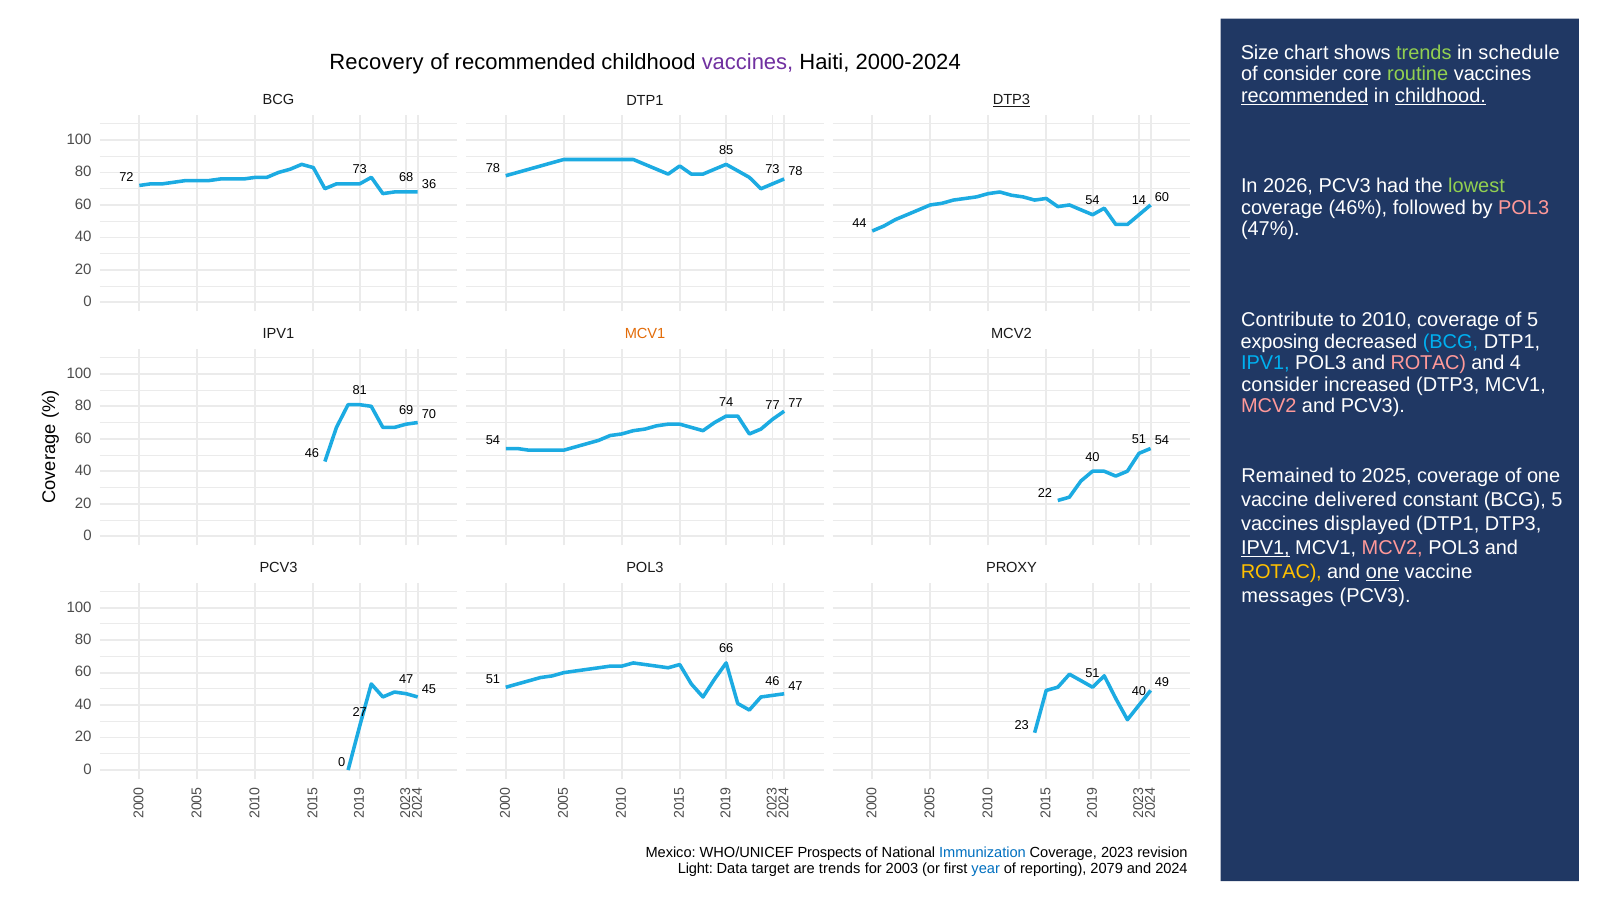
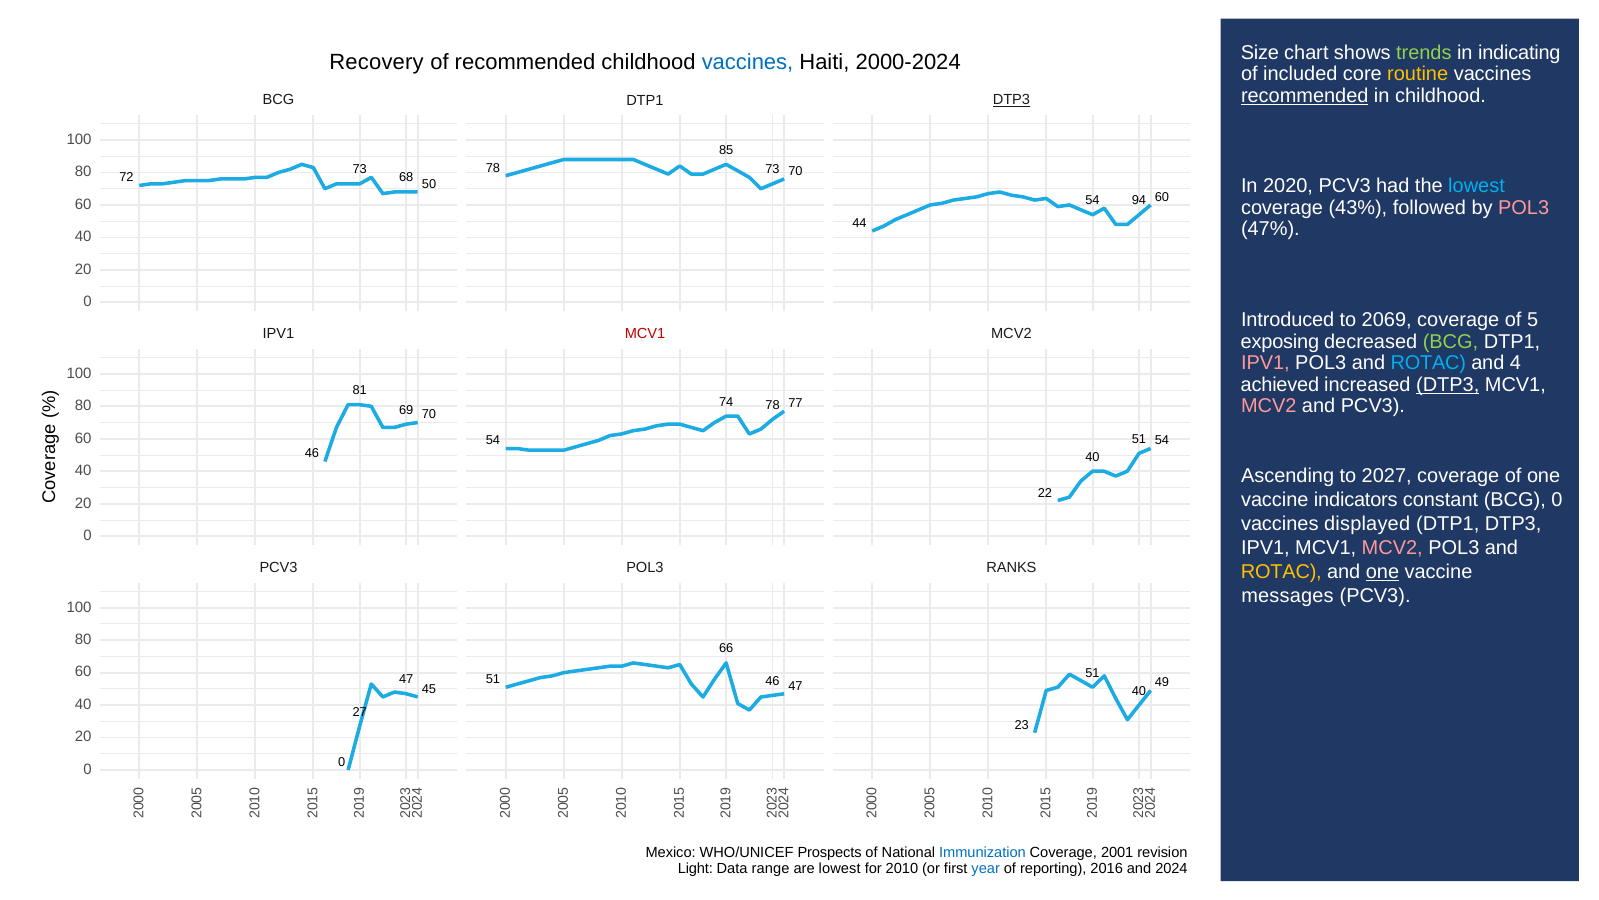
schedule: schedule -> indicating (1519, 53)
vaccines colour: purple -> blue (748, 62)
of consider: consider -> included (1300, 74)
routine colour: light green -> yellow (1418, 74)
childhood underline: present -> none (1441, 96)
78 78: 78 -> 70 (796, 171)
36: 36 -> 50 (429, 184)
2026: 2026 -> 2020 (1288, 186)
lowest colour: light green -> light blue (1477, 186)
14: 14 -> 94 (1139, 200)
46%: 46% -> 43% (1358, 208)
Contribute: Contribute -> Introduced (1288, 320)
2010: 2010 -> 2069 (1387, 320)
MCV1 colour: orange -> red (645, 334)
BCG colour: light blue -> light green (1450, 341)
IPV1 colour: light blue -> pink (1265, 363)
ROTAC colour: pink -> light blue (1428, 363)
consider: consider -> achieved (1280, 384)
DTP3 underline: none -> present (1448, 384)
74 77: 77 -> 78 (773, 405)
Remained: Remained -> Ascending (1288, 475)
2025: 2025 -> 2027 (1387, 475)
delivered: delivered -> indicators (1356, 499)
BCG 5: 5 -> 0 (1557, 499)
IPV1 underline: present -> none (1265, 547)
PROXY: PROXY -> RANKS (1011, 567)
2023: 2023 -> 2001 (1117, 852)
target: target -> range (770, 868)
are trends: trends -> lowest (840, 868)
2003: 2003 -> 2010 (902, 868)
2079: 2079 -> 2016 (1107, 868)
